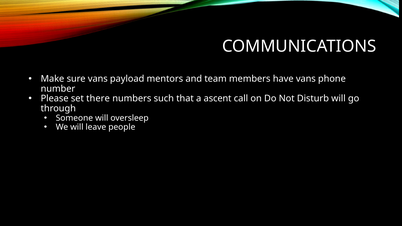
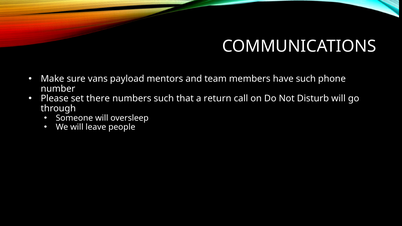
have vans: vans -> such (306, 79)
ascent: ascent -> return (218, 99)
